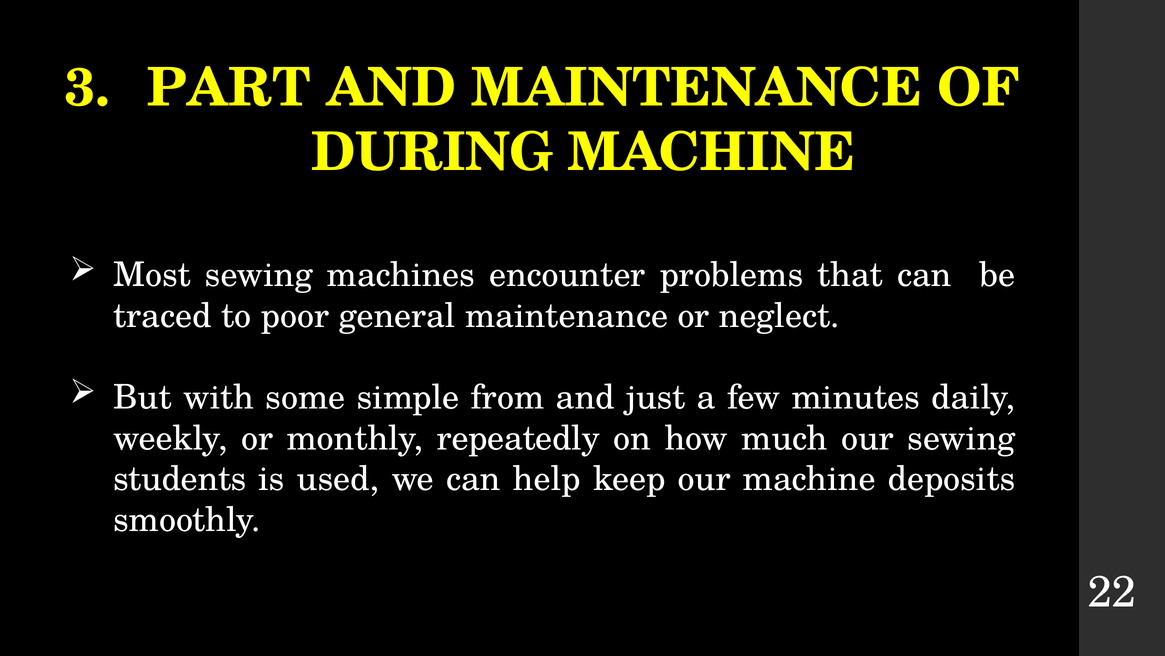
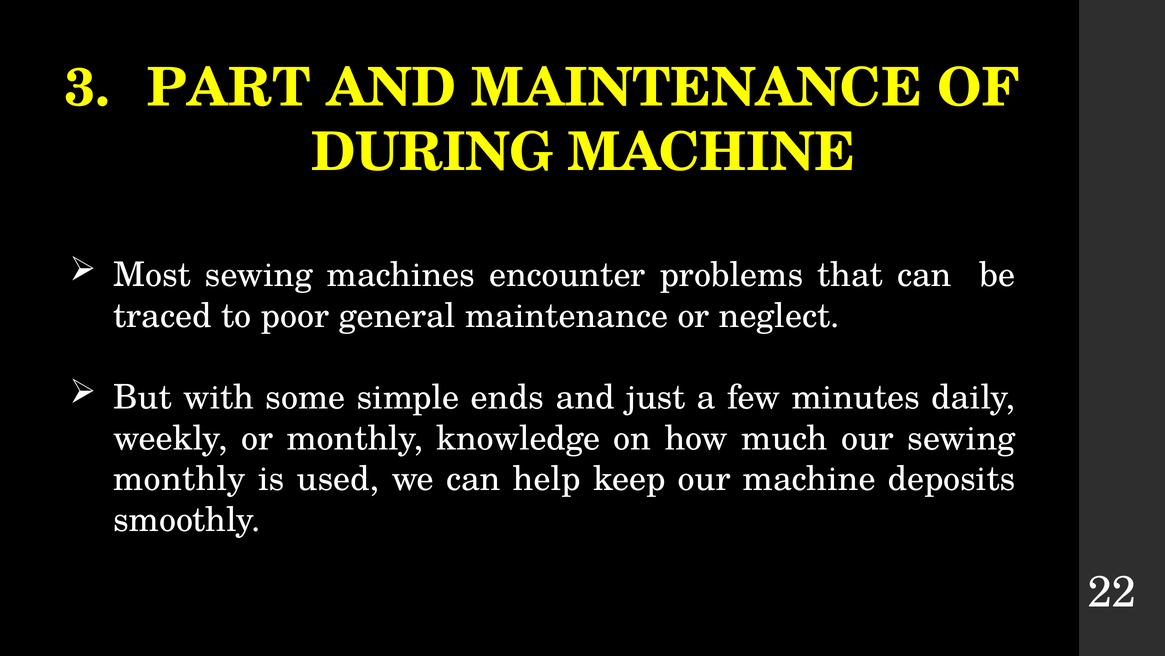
from: from -> ends (507, 397)
repeatedly: repeatedly -> knowledge (518, 438)
students: students -> monthly (180, 479)
